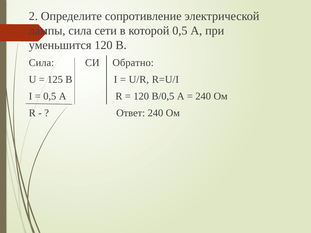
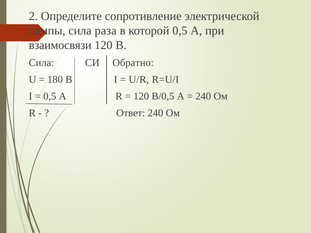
сети: сети -> раза (106, 31)
уменьшится: уменьшится -> взаимосвязи (60, 45)
125: 125 -> 180 (55, 80)
